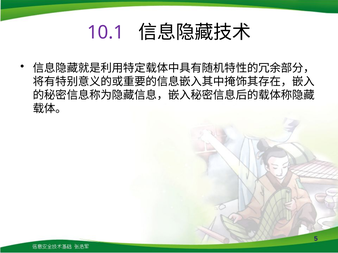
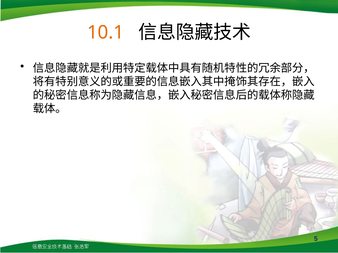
10.1 colour: purple -> orange (106, 33)
